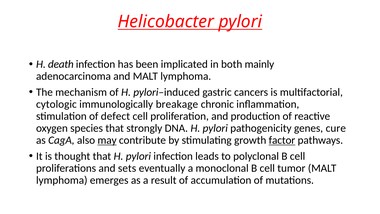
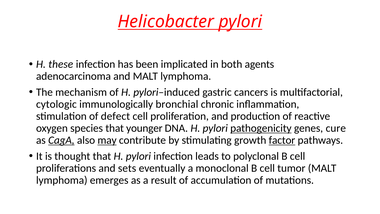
death: death -> these (61, 64)
mainly: mainly -> agents (259, 64)
breakage: breakage -> bronchial (177, 104)
strongly: strongly -> younger (144, 128)
pathogenicity underline: none -> present (261, 128)
CagA underline: none -> present (61, 140)
